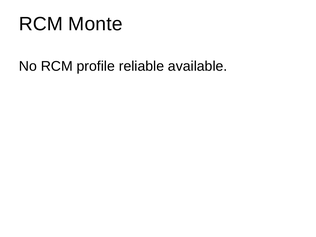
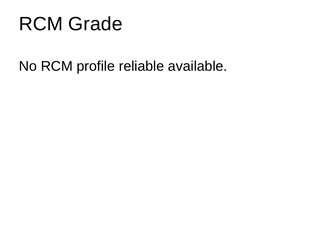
Monte: Monte -> Grade (95, 24)
